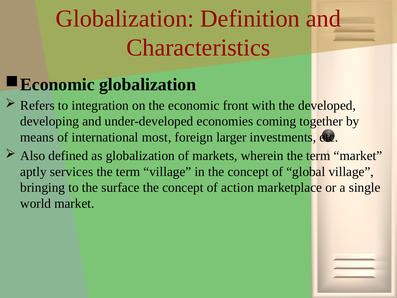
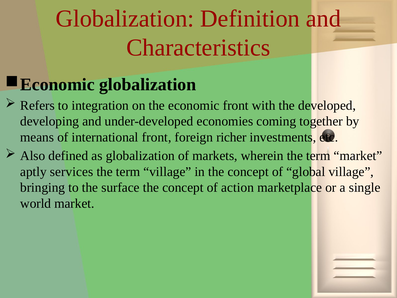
international most: most -> front (157, 137)
larger: larger -> richer (231, 137)
